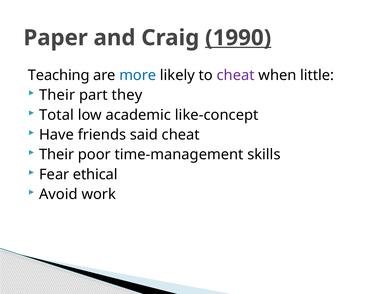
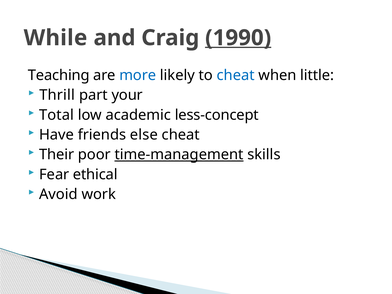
Paper: Paper -> While (55, 38)
cheat colour: purple -> blue (236, 75)
Their: Their -> Thrill (57, 95)
they: they -> your (127, 95)
like-concept: like-concept -> less-concept (217, 115)
said: said -> else (144, 135)
time-management underline: none -> present (179, 155)
